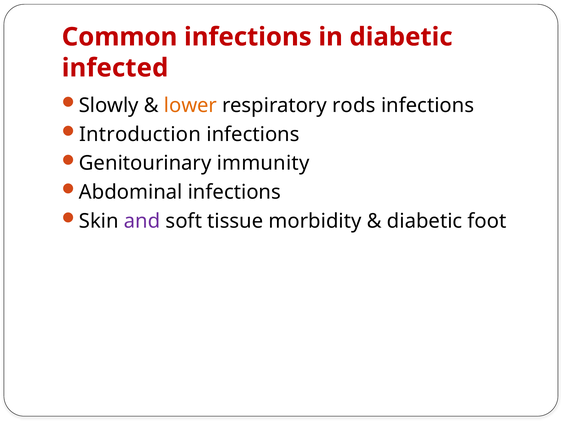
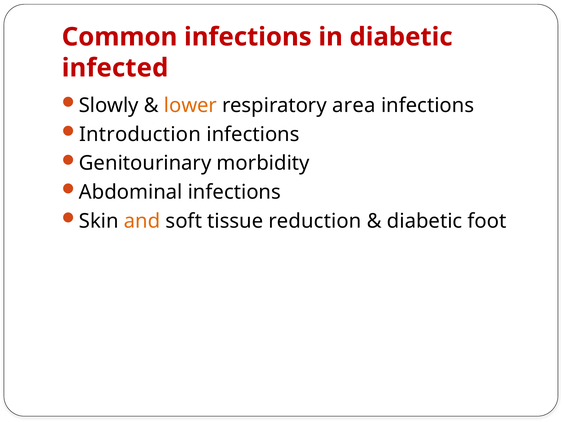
rods: rods -> area (354, 105)
immunity: immunity -> morbidity (263, 163)
and colour: purple -> orange (142, 221)
morbidity: morbidity -> reduction (315, 221)
